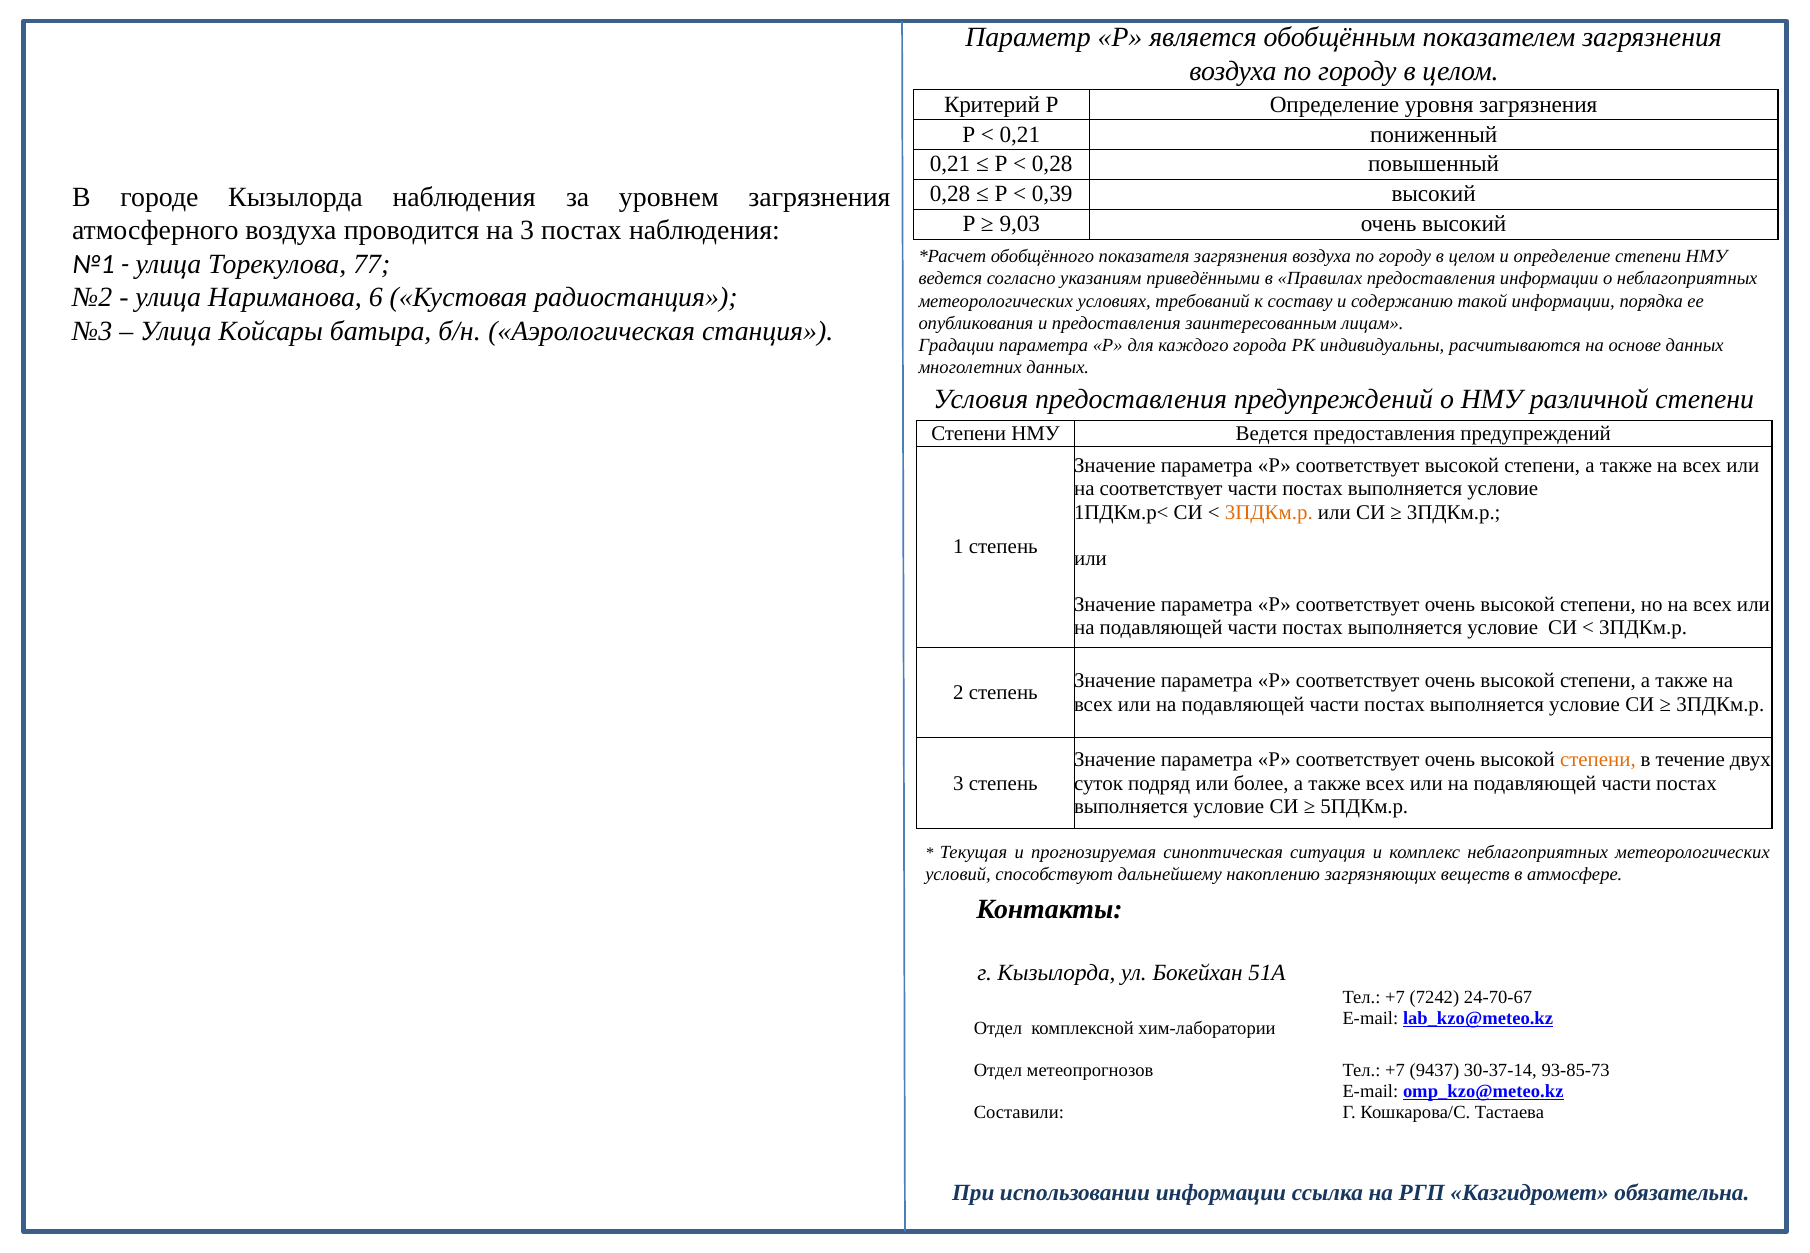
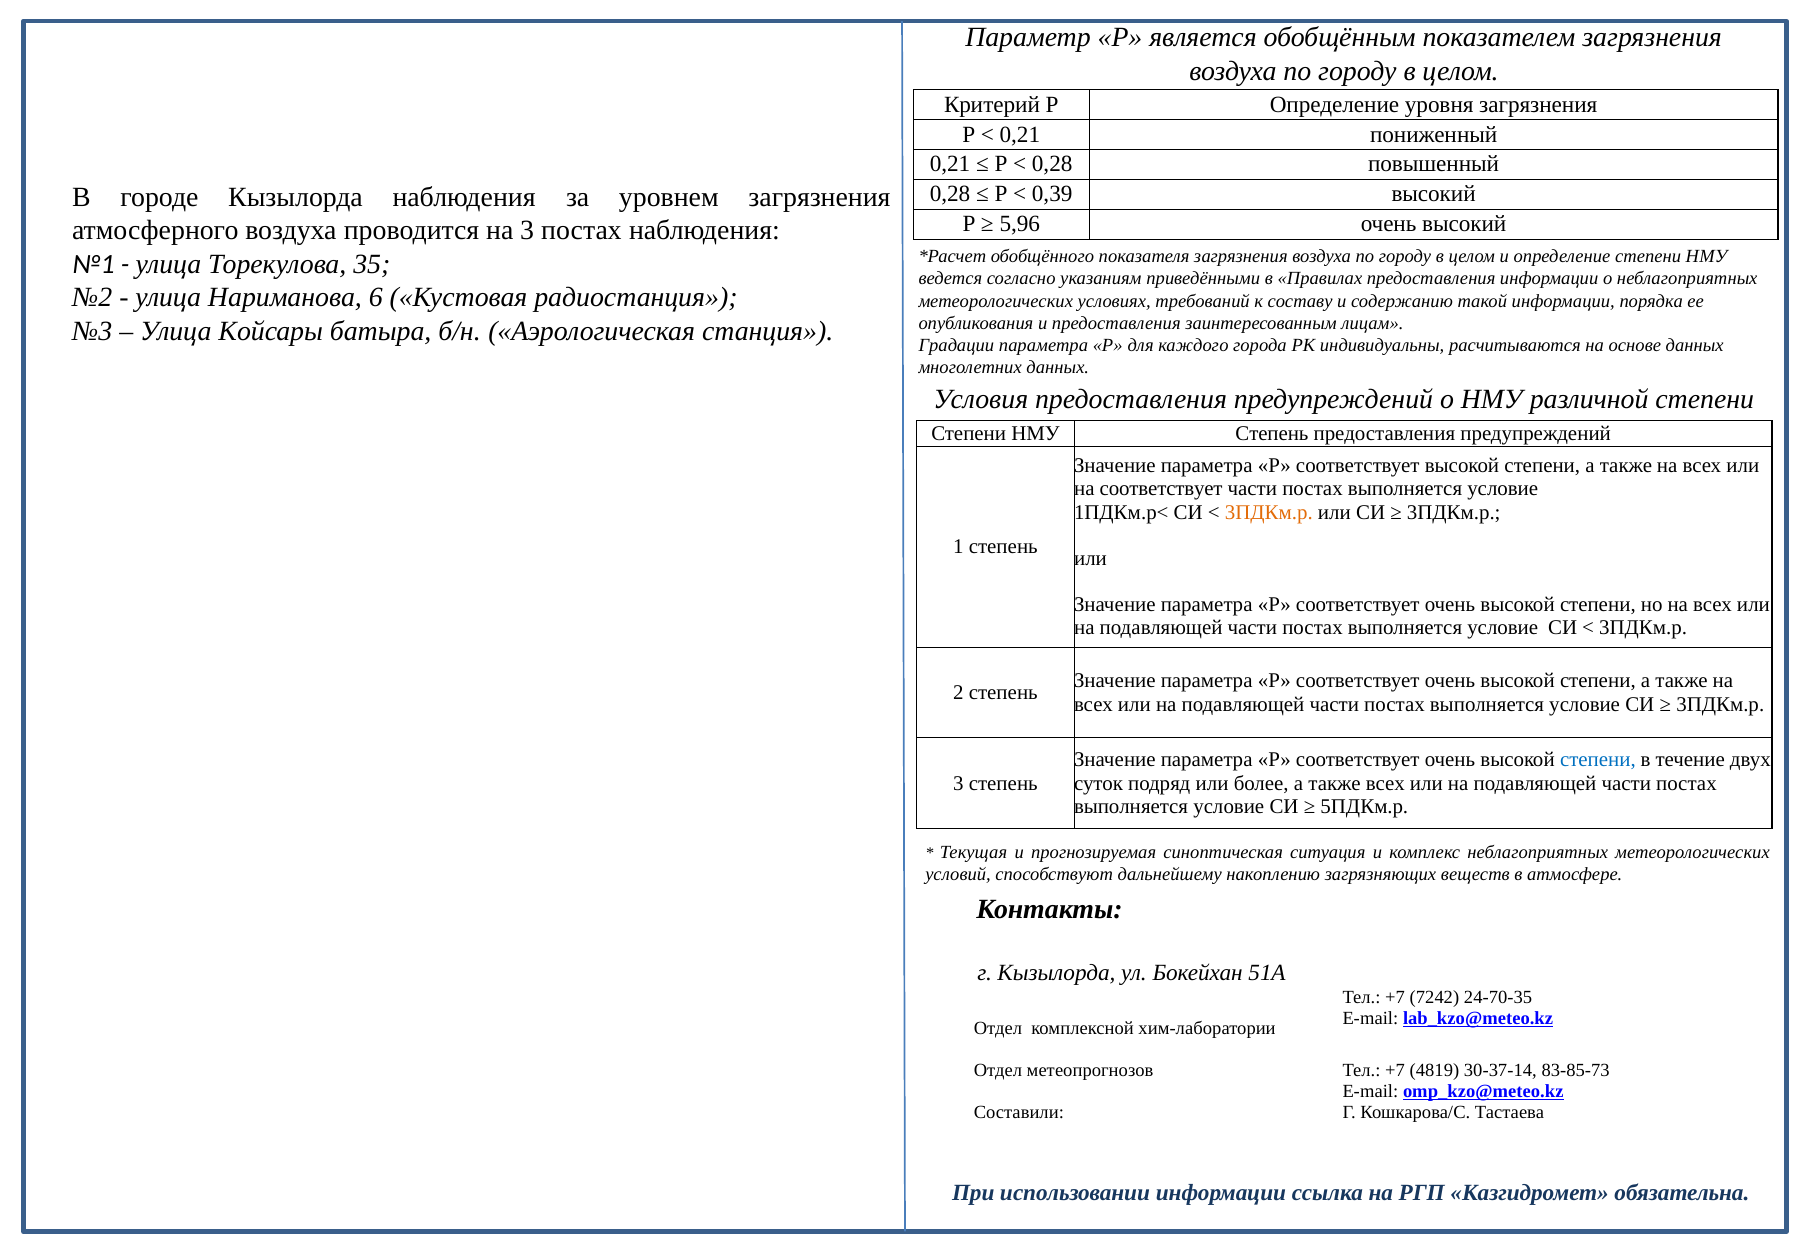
9,03: 9,03 -> 5,96 (1020, 224)
77: 77 -> 35 (372, 264)
Ведется: Ведется -> Степень (1272, 434)
степени colour: orange -> blue (1598, 760)
24-70-67: 24-70-67 -> 24-70-35 (1498, 998)
9437: 9437 -> 4819 (1434, 1071)
93-85-73: 93-85-73 -> 83-85-73 (1576, 1071)
